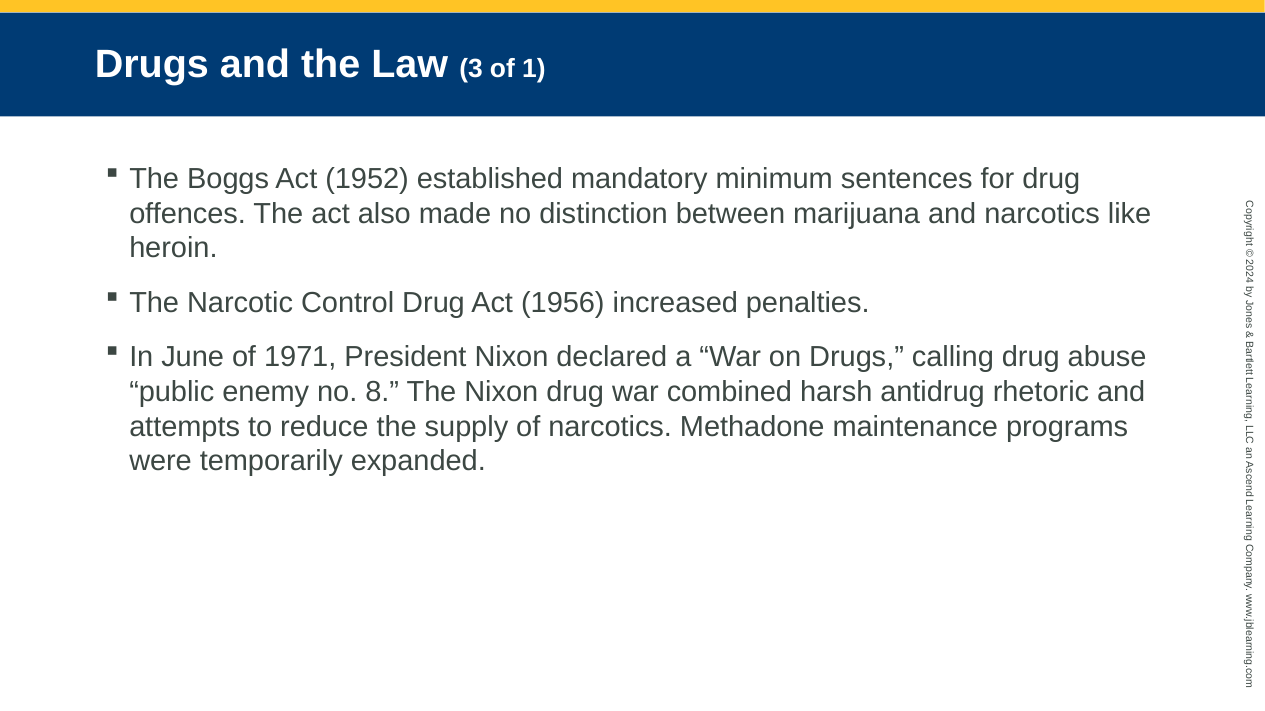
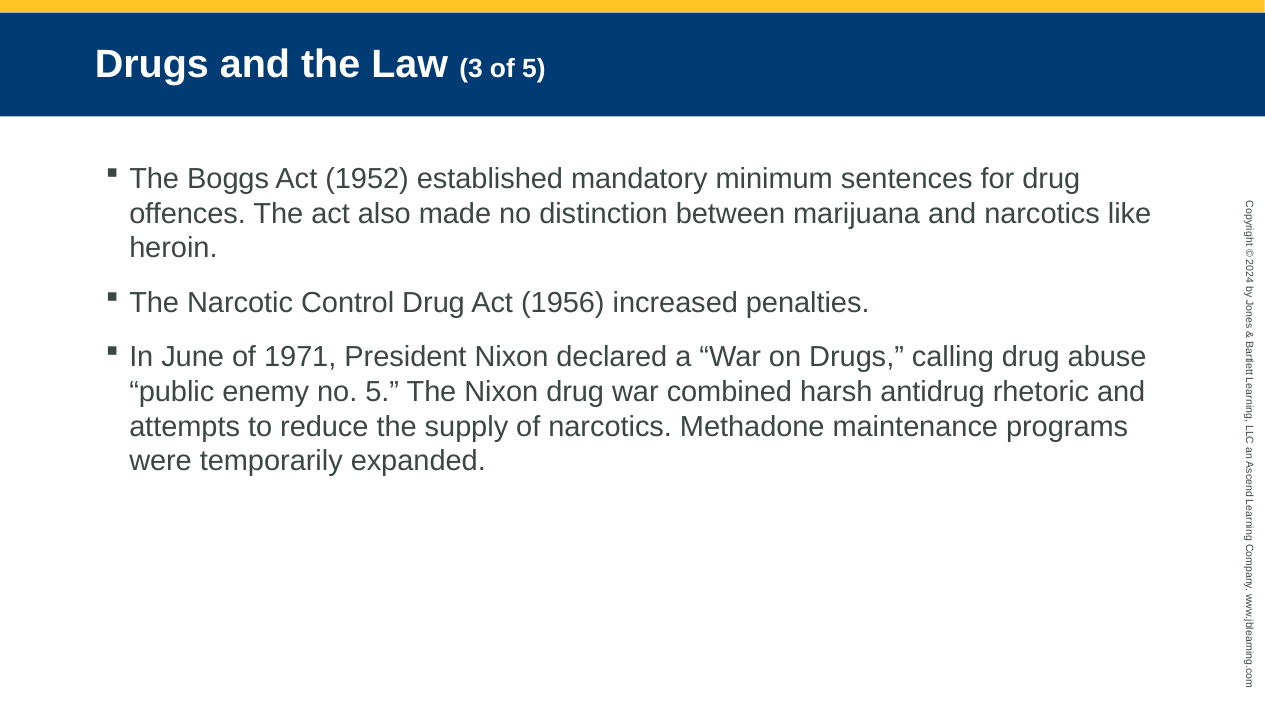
of 1: 1 -> 5 (534, 69)
no 8: 8 -> 5 (382, 392)
